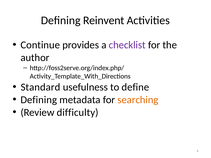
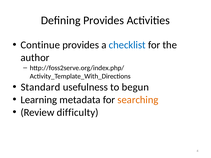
Defining Reinvent: Reinvent -> Provides (104, 20)
checklist colour: purple -> blue (127, 45)
define: define -> begun (135, 87)
Defining: Defining -> Learning (39, 100)
